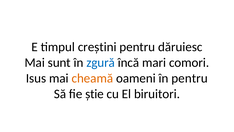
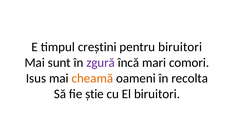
pentru dăruiesc: dăruiesc -> biruitori (180, 47)
zgură colour: blue -> purple (101, 62)
în pentru: pentru -> recolta (190, 78)
